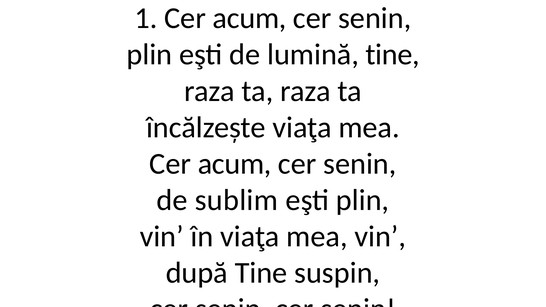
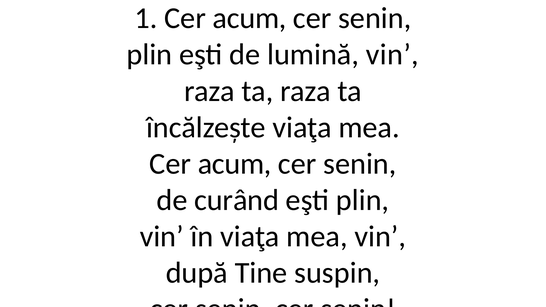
lumină tine: tine -> vinʼ (392, 55)
sublim: sublim -> curând (237, 200)
